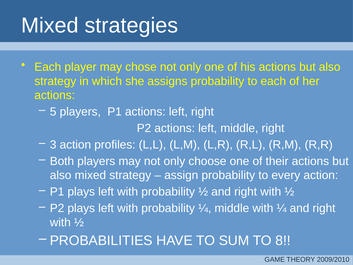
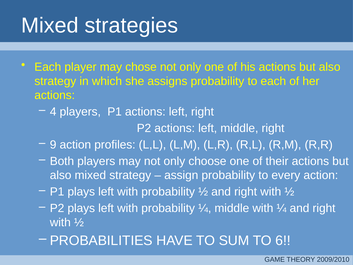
5: 5 -> 4 (53, 112)
3: 3 -> 9 (53, 145)
8: 8 -> 6 (283, 240)
